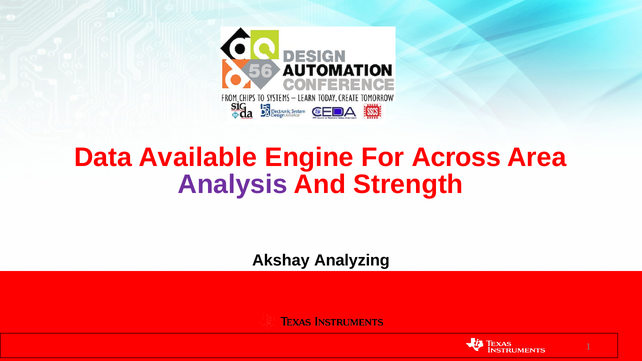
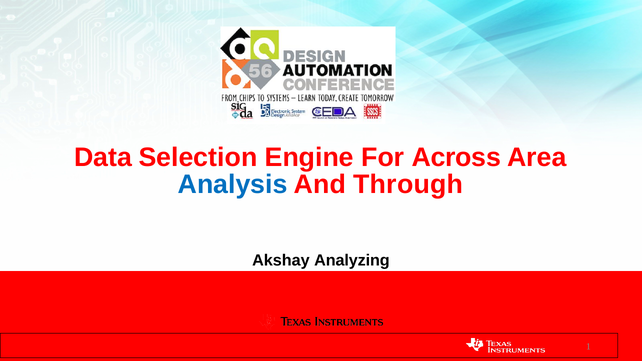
Available: Available -> Selection (198, 157)
Analysis colour: purple -> blue (233, 185)
Strength: Strength -> Through (408, 185)
